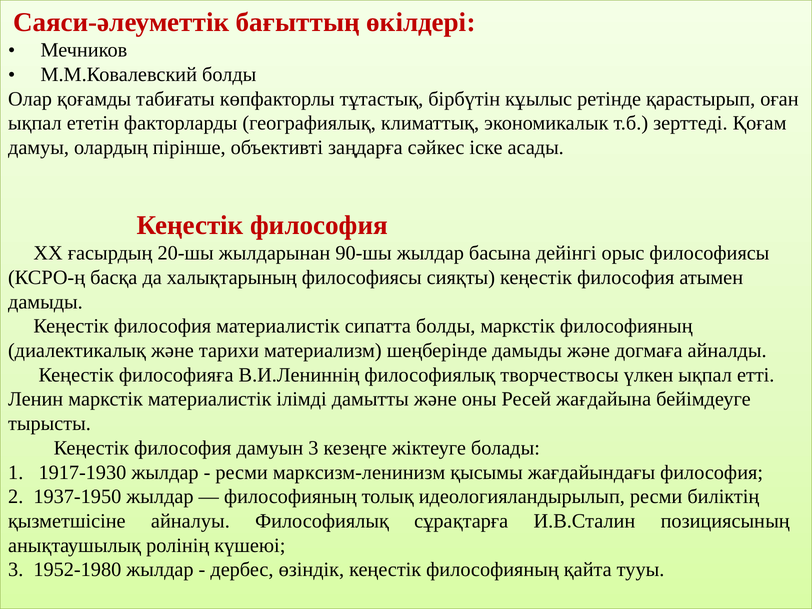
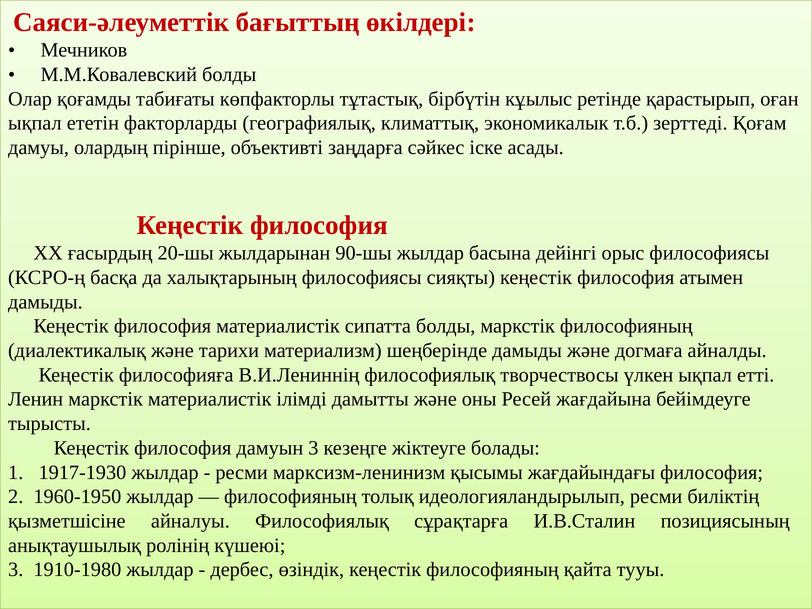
1937-1950: 1937-1950 -> 1960-1950 (77, 497)
1952-1980: 1952-1980 -> 1910-1980 (77, 570)
